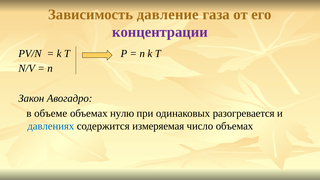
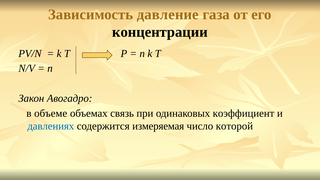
концентрации colour: purple -> black (160, 32)
нулю: нулю -> связь (122, 113)
разогревается: разогревается -> коэффициент (244, 113)
число объемах: объемах -> которой (234, 126)
